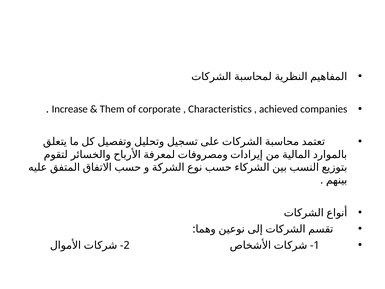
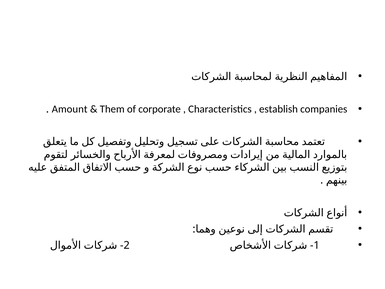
Increase: Increase -> Amount (70, 109)
achieved: achieved -> establish (279, 109)
